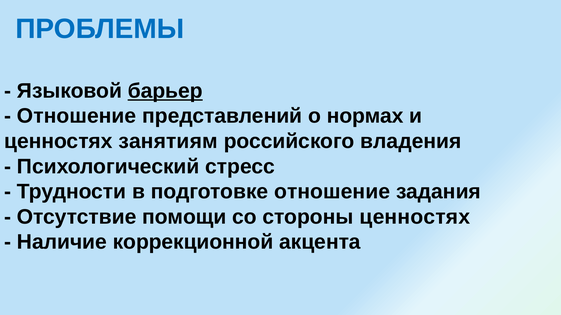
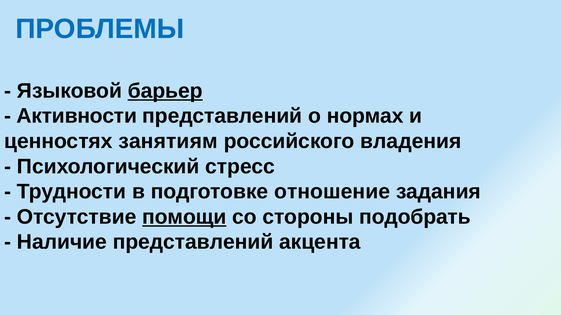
Отношение: Отношение -> Активности (77, 116)
помощи underline: none -> present (184, 217)
стороны ценностях: ценностях -> подобрать (415, 217)
Наличие коррекционной: коррекционной -> представлений (193, 242)
